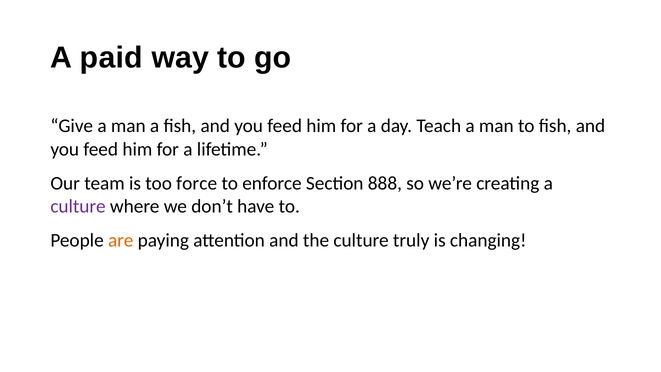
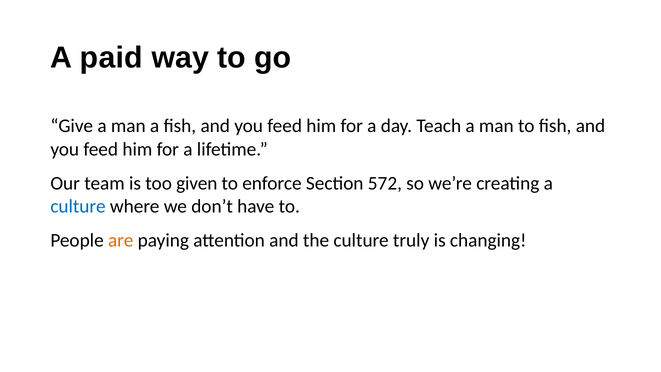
force: force -> given (197, 183)
888: 888 -> 572 (385, 183)
culture colour: purple -> blue (78, 206)
